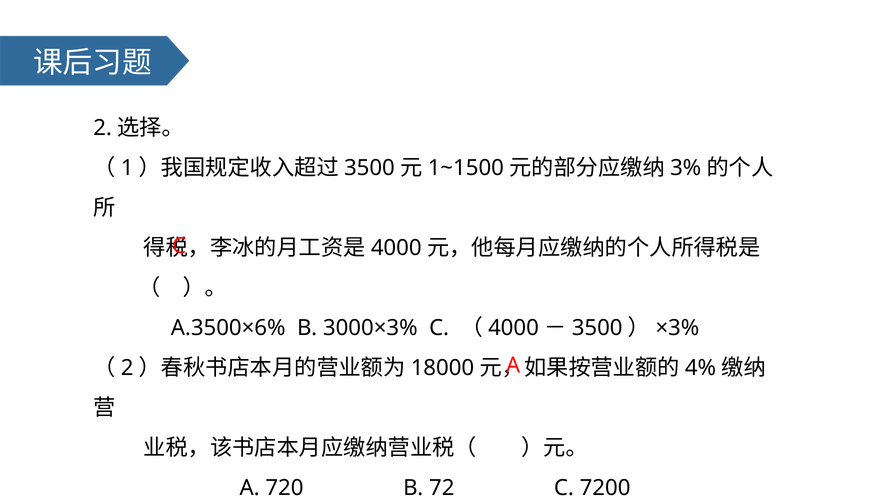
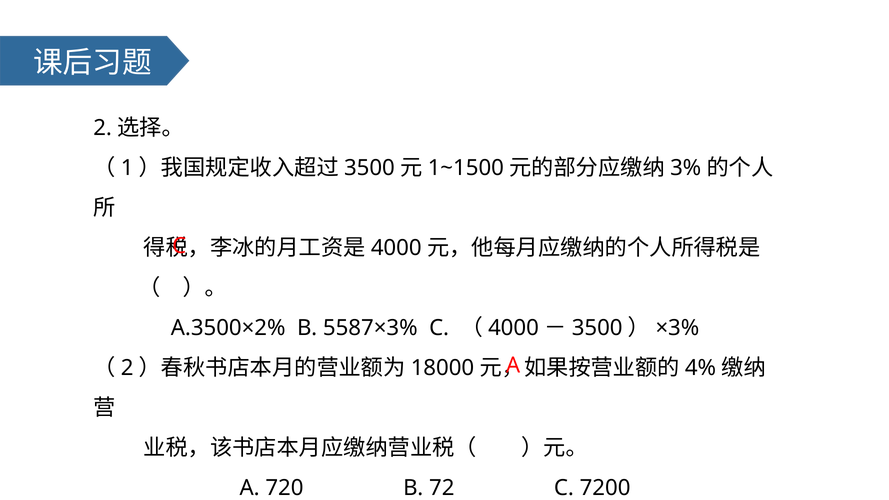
A.3500×6%: A.3500×6% -> A.3500×2% (228, 328)
3000×3%: 3000×3% -> 5587×3% (370, 328)
